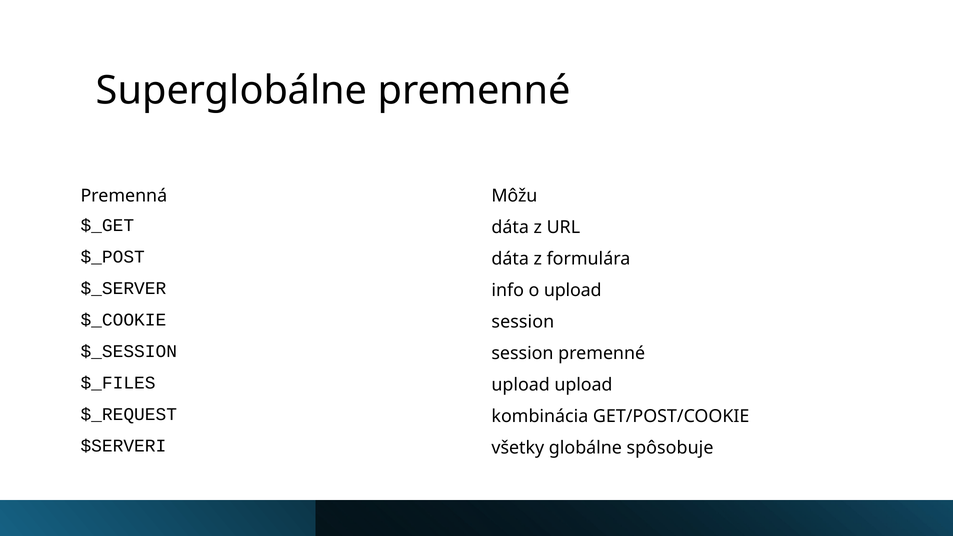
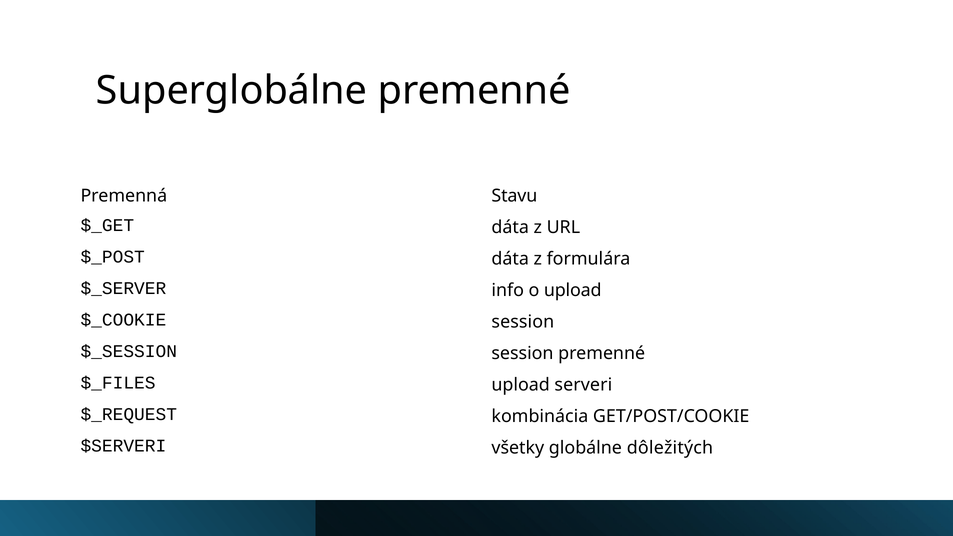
Môžu: Môžu -> Stavu (514, 196)
upload upload: upload -> serveri (583, 385)
spôsobuje: spôsobuje -> dôležitých (670, 448)
